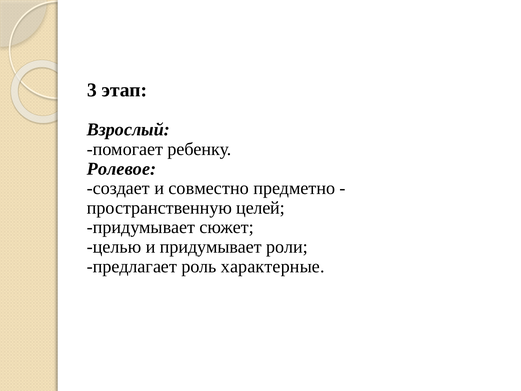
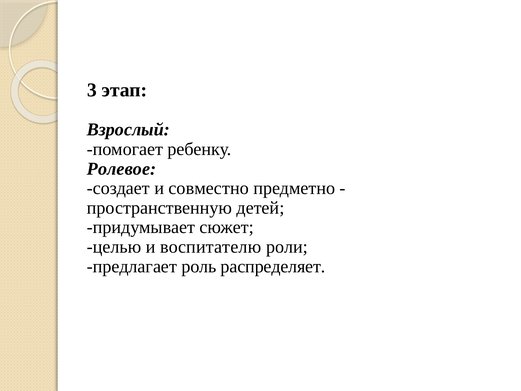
целей: целей -> детей (260, 208)
и придумывает: придумывает -> воспитателю (211, 247)
характерные: характерные -> распределяет (273, 266)
